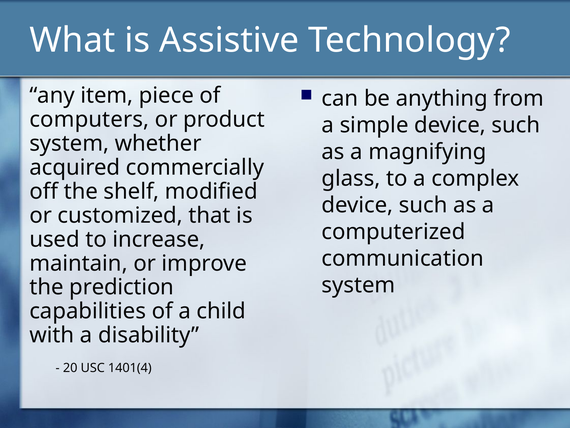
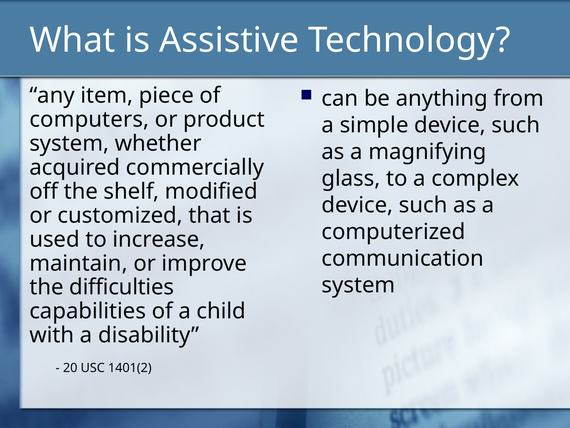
prediction: prediction -> difficulties (122, 287)
1401(4: 1401(4 -> 1401(2 (130, 367)
